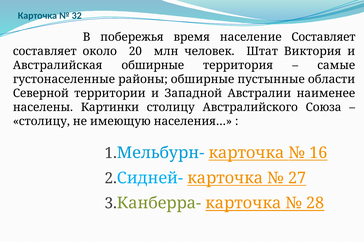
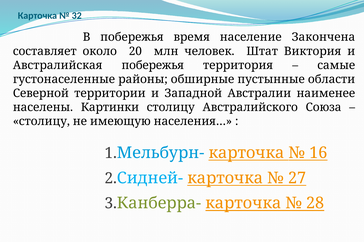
население Составляет: Составляет -> Закончена (323, 37)
Австралийская обширные: обширные -> побережья (153, 65)
